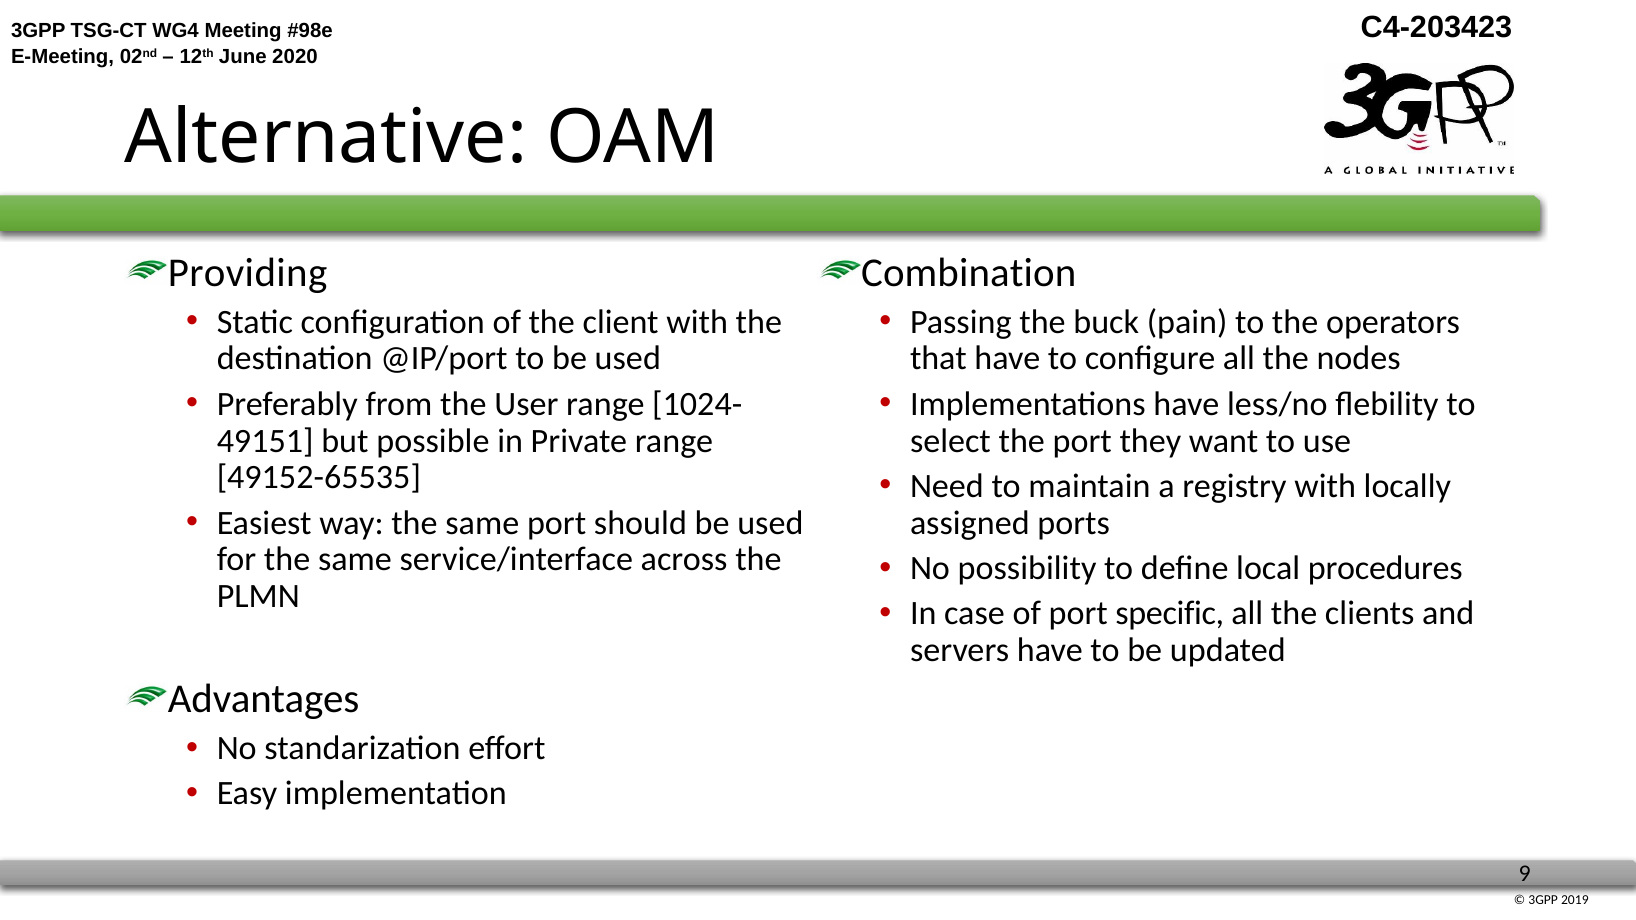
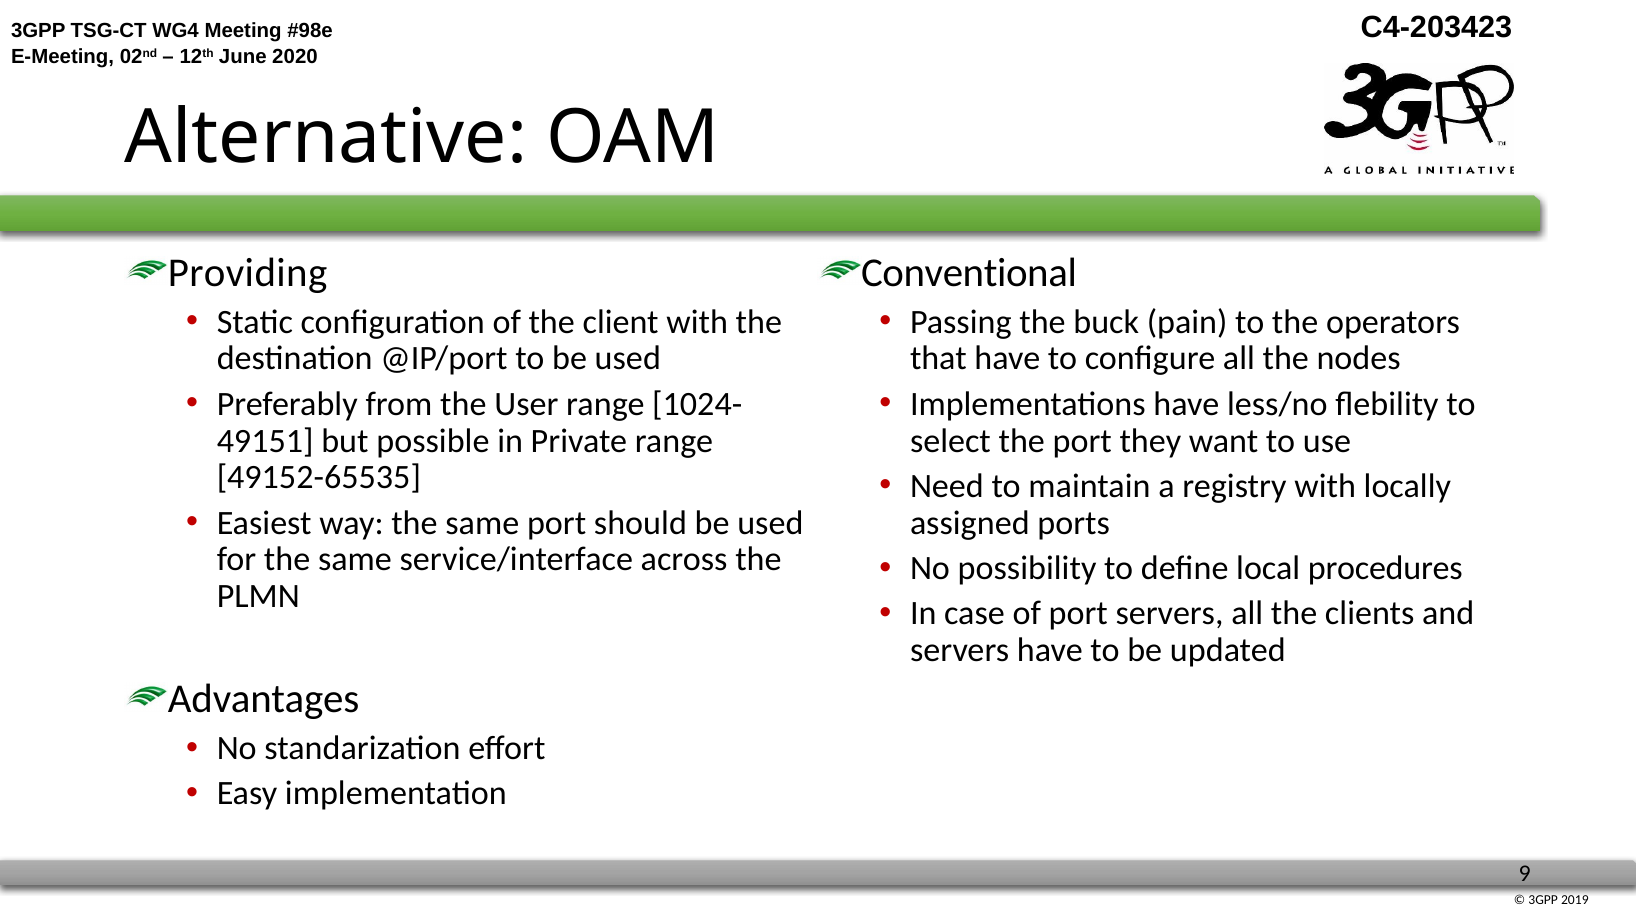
Combination: Combination -> Conventional (969, 273)
port specific: specific -> servers (1170, 614)
